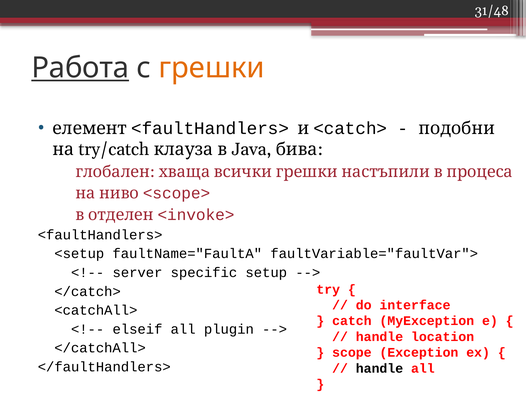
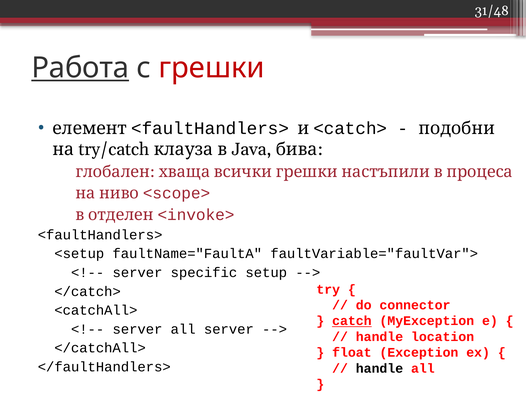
грешки colour: orange -> red (212, 68)
interface: interface -> connector (415, 305)
catch underline: none -> present (352, 321)
elseif: elseif -> server (137, 329)
all plugin: plugin -> server (229, 329)
scope: scope -> float (352, 352)
